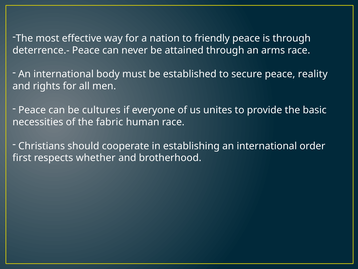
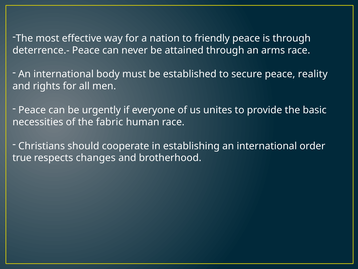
cultures: cultures -> urgently (101, 110)
first: first -> true (22, 158)
whether: whether -> changes (96, 158)
